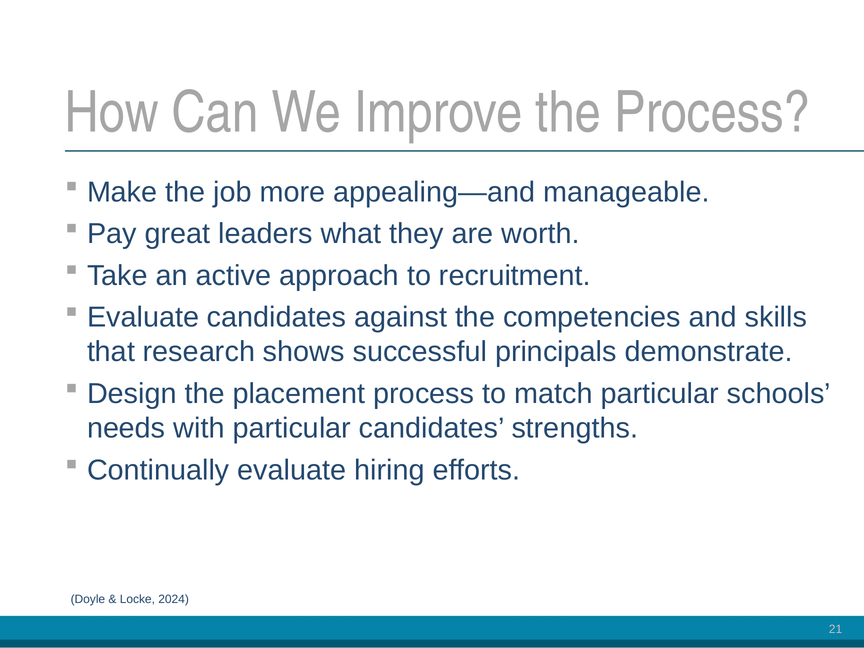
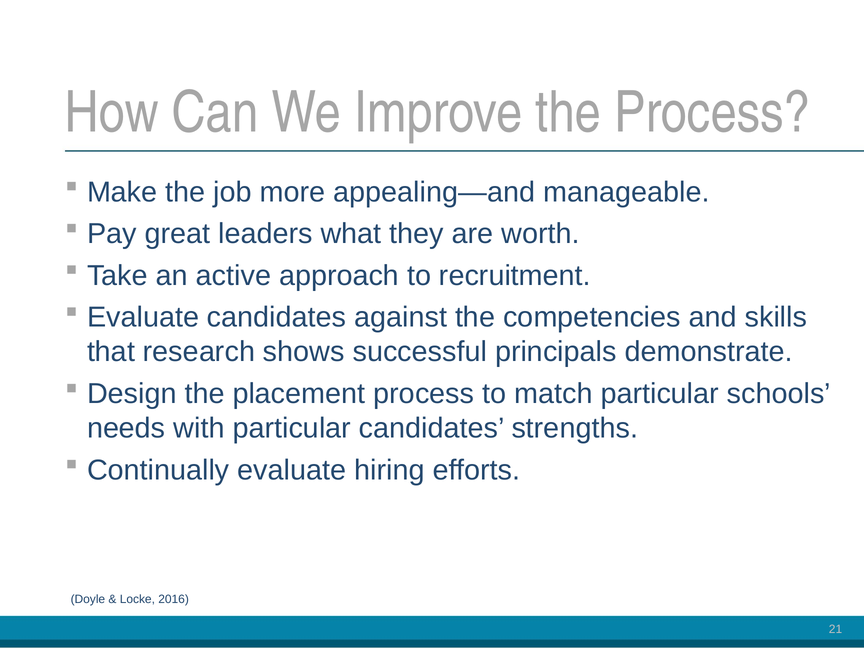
2024: 2024 -> 2016 (174, 599)
